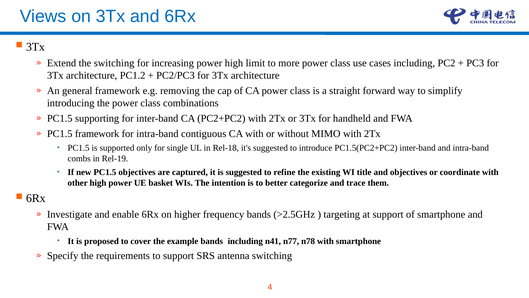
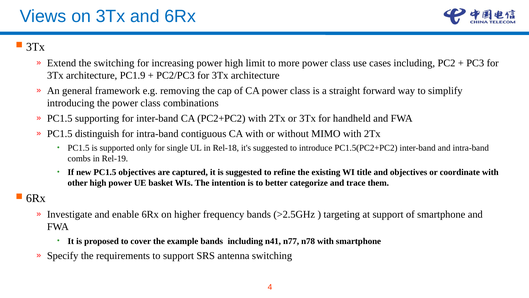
PC1.2: PC1.2 -> PC1.9 (133, 75)
PC1.5 framework: framework -> distinguish (97, 134)
